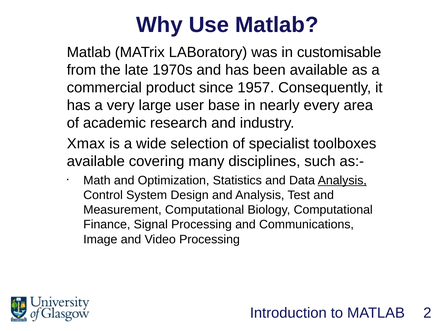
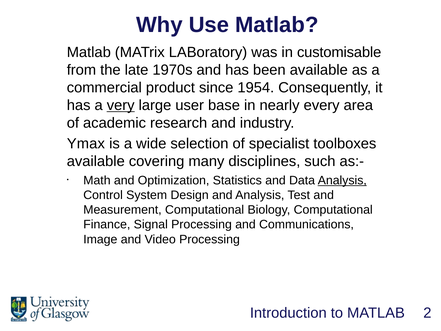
1957: 1957 -> 1954 (256, 88)
very underline: none -> present (121, 105)
Xmax: Xmax -> Ymax (86, 144)
